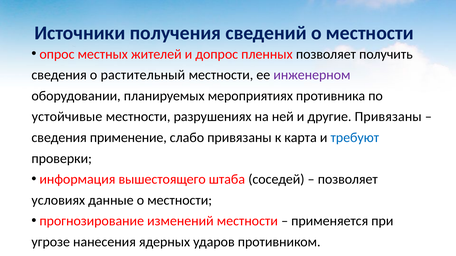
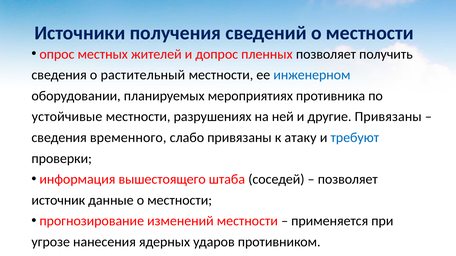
инженерном colour: purple -> blue (312, 75)
применение: применение -> временного (128, 138)
карта: карта -> атаку (300, 138)
условиях: условиях -> источник (58, 201)
